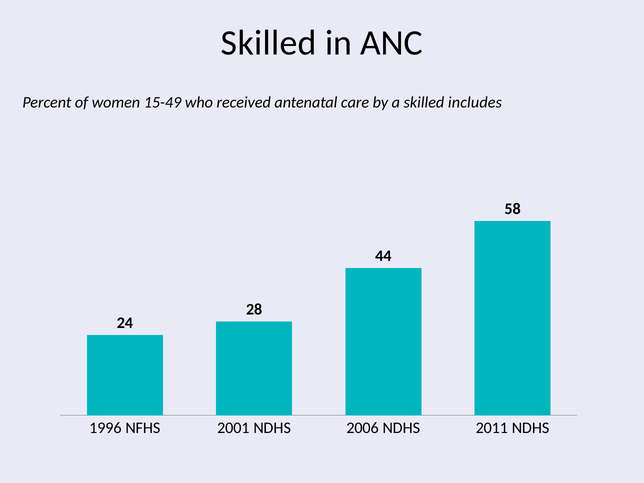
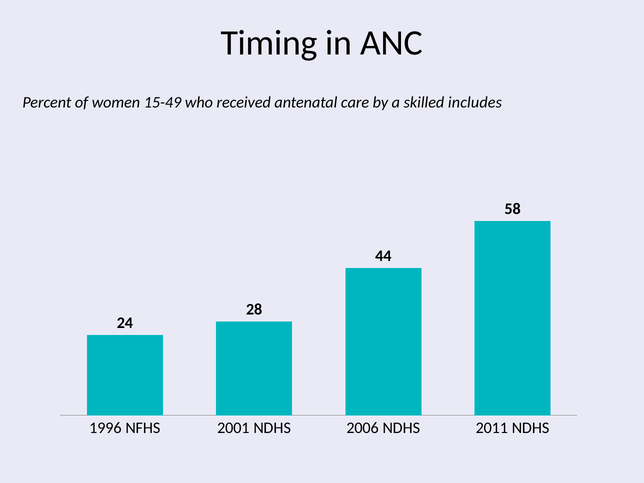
Skilled: Skilled -> Timing (269, 43)
